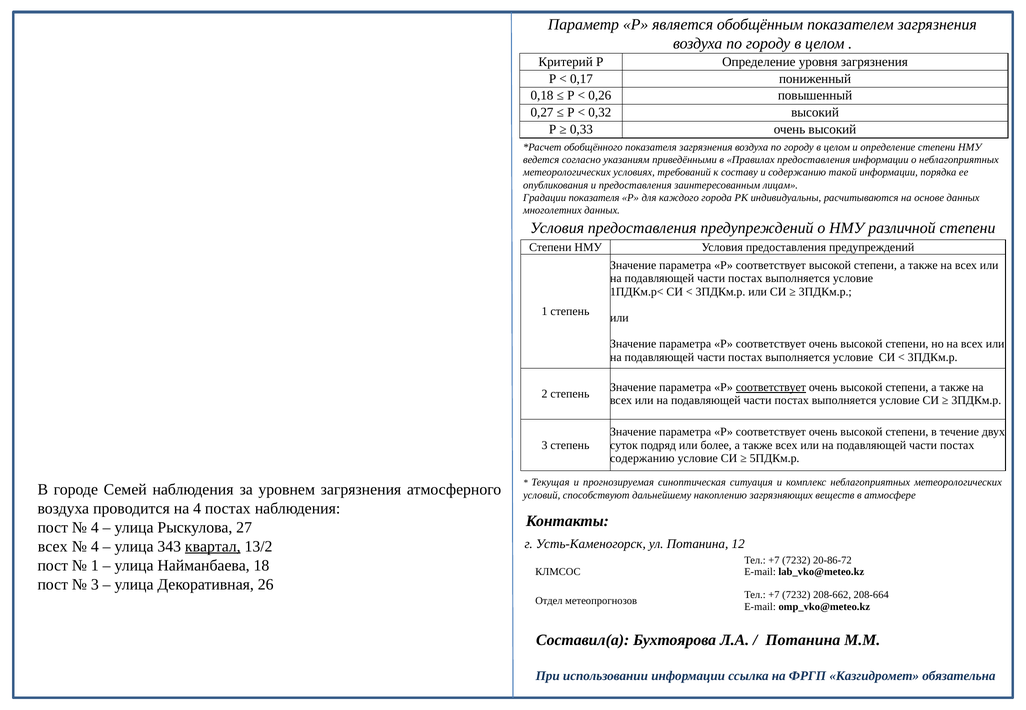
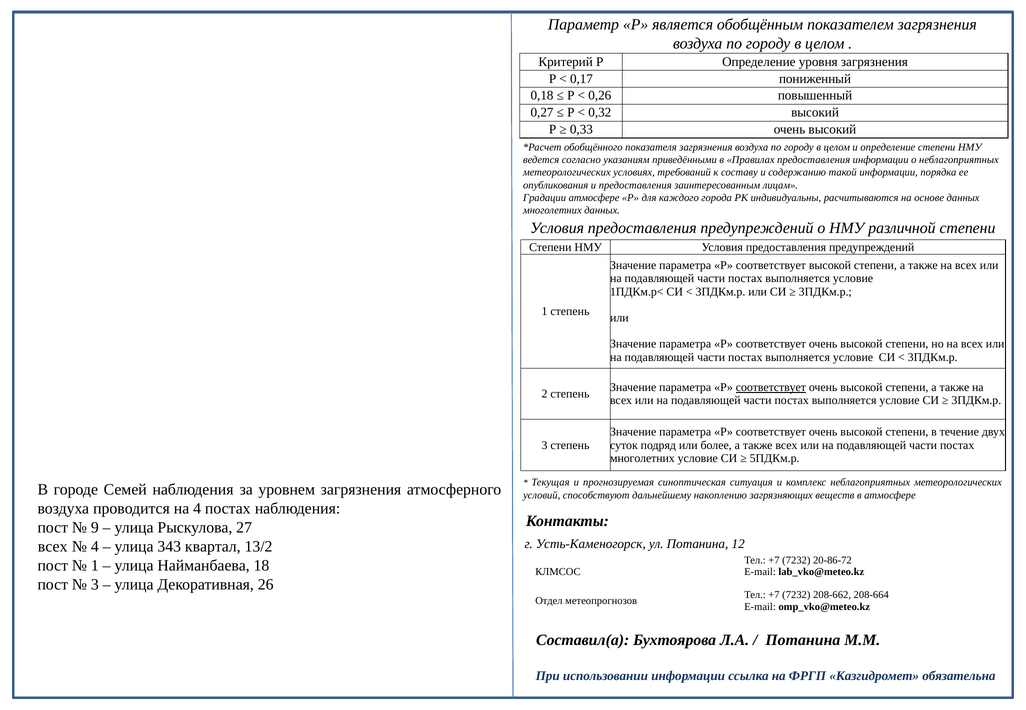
Градации показателя: показателя -> атмосфере (594, 198)
содержанию: содержанию -> многолетних (642, 459)
4: 4 -> 9 (95, 528)
квартал underline: present -> none (213, 547)
